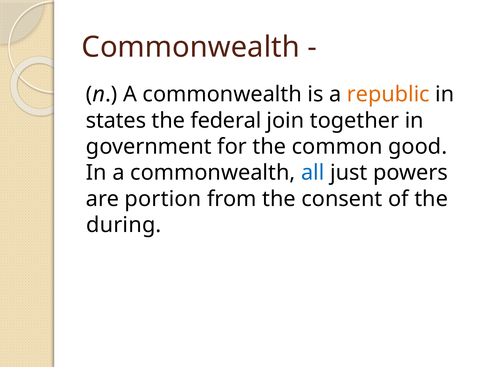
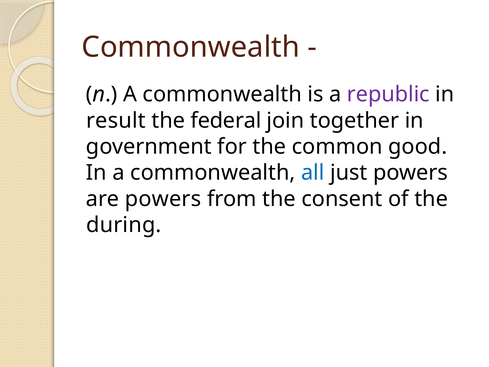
republic colour: orange -> purple (388, 94)
states: states -> result (116, 120)
are portion: portion -> powers (163, 199)
